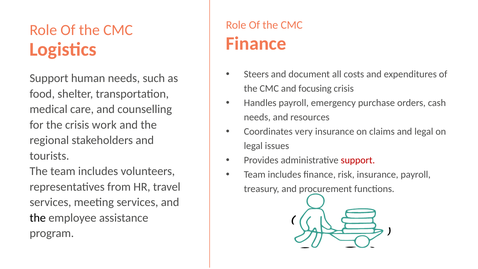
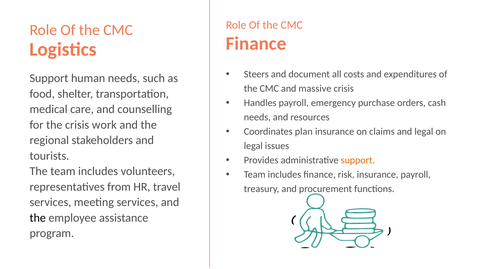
focusing: focusing -> massive (315, 89)
very: very -> plan (304, 132)
support colour: red -> orange (358, 160)
